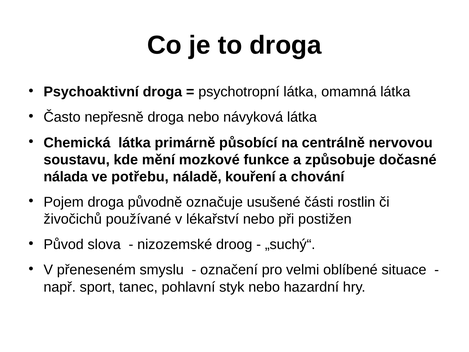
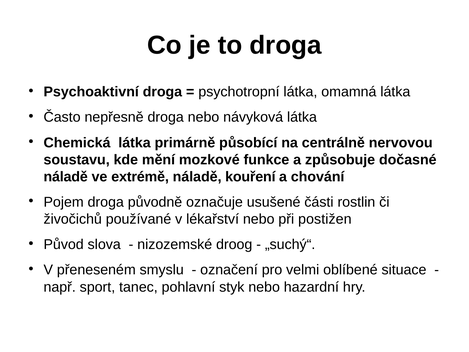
nálada: nálada -> náladě (66, 177)
potřebu: potřebu -> extrémě (140, 177)
